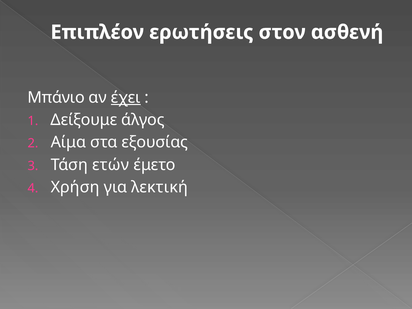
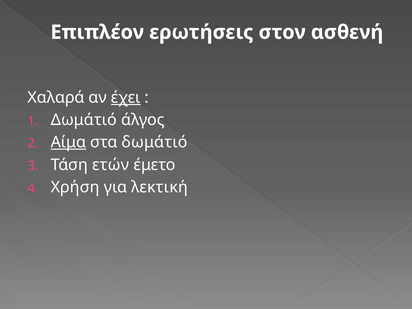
Μπάνιο: Μπάνιο -> Χαλαρά (56, 98)
Δείξουμε: Δείξουμε -> Δωμάτιό (84, 120)
Αίμα underline: none -> present (68, 142)
στα εξουσίας: εξουσίας -> δωμάτιό (155, 142)
